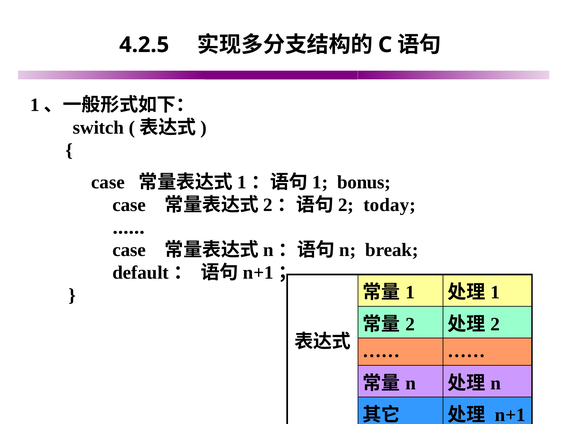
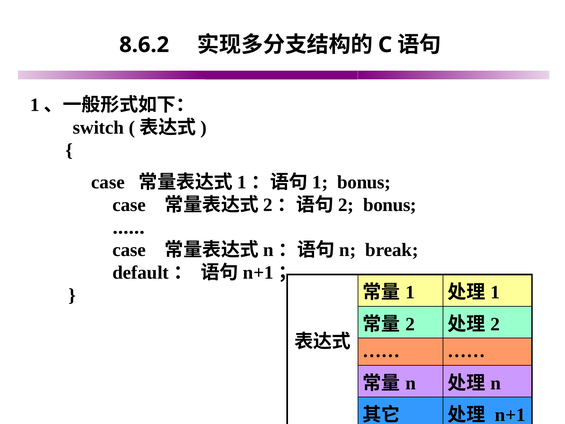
4.2.5: 4.2.5 -> 8.6.2 (144, 45)
today: today -> bonus (390, 205)
